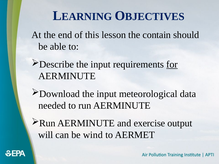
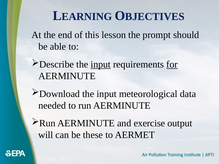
contain: contain -> prompt (157, 35)
input underline: none -> present (101, 64)
wind: wind -> these (93, 135)
